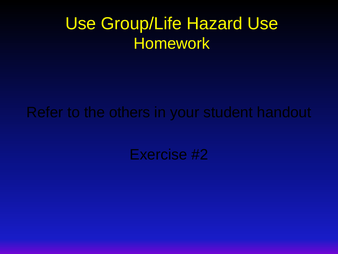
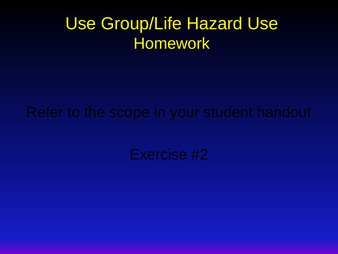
others: others -> scope (130, 112)
